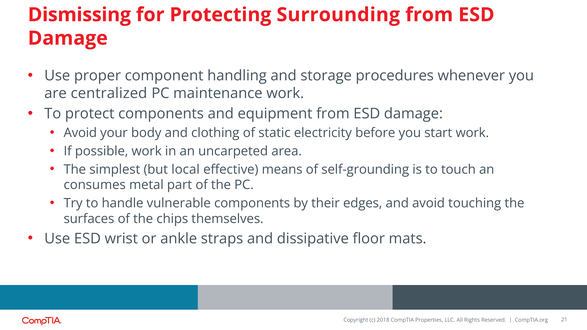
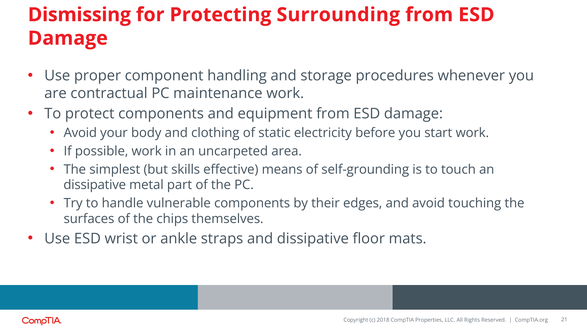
centralized: centralized -> contractual (109, 93)
local: local -> skills (186, 169)
consumes: consumes -> dissipative (95, 185)
